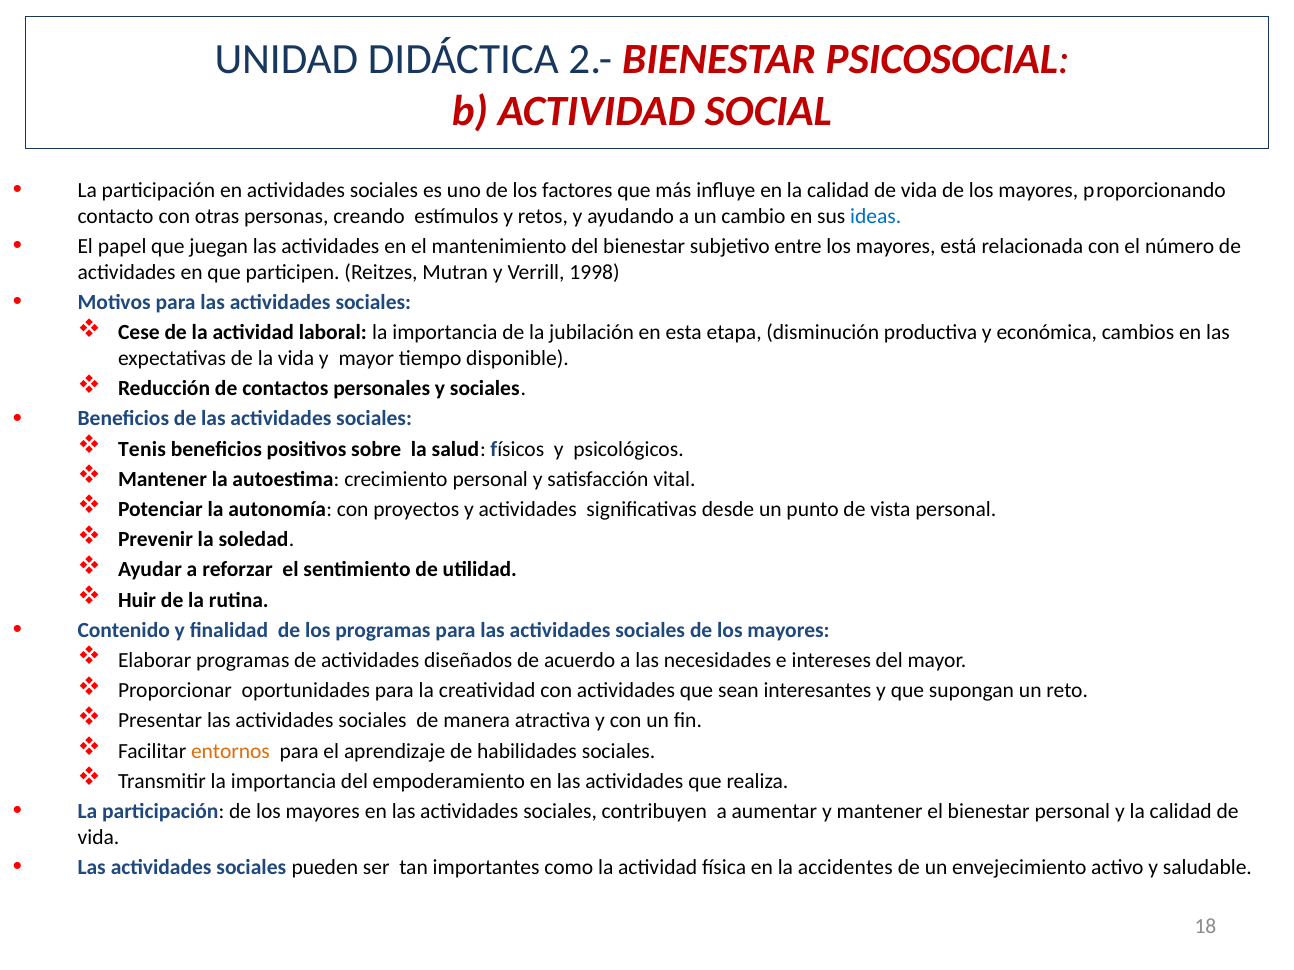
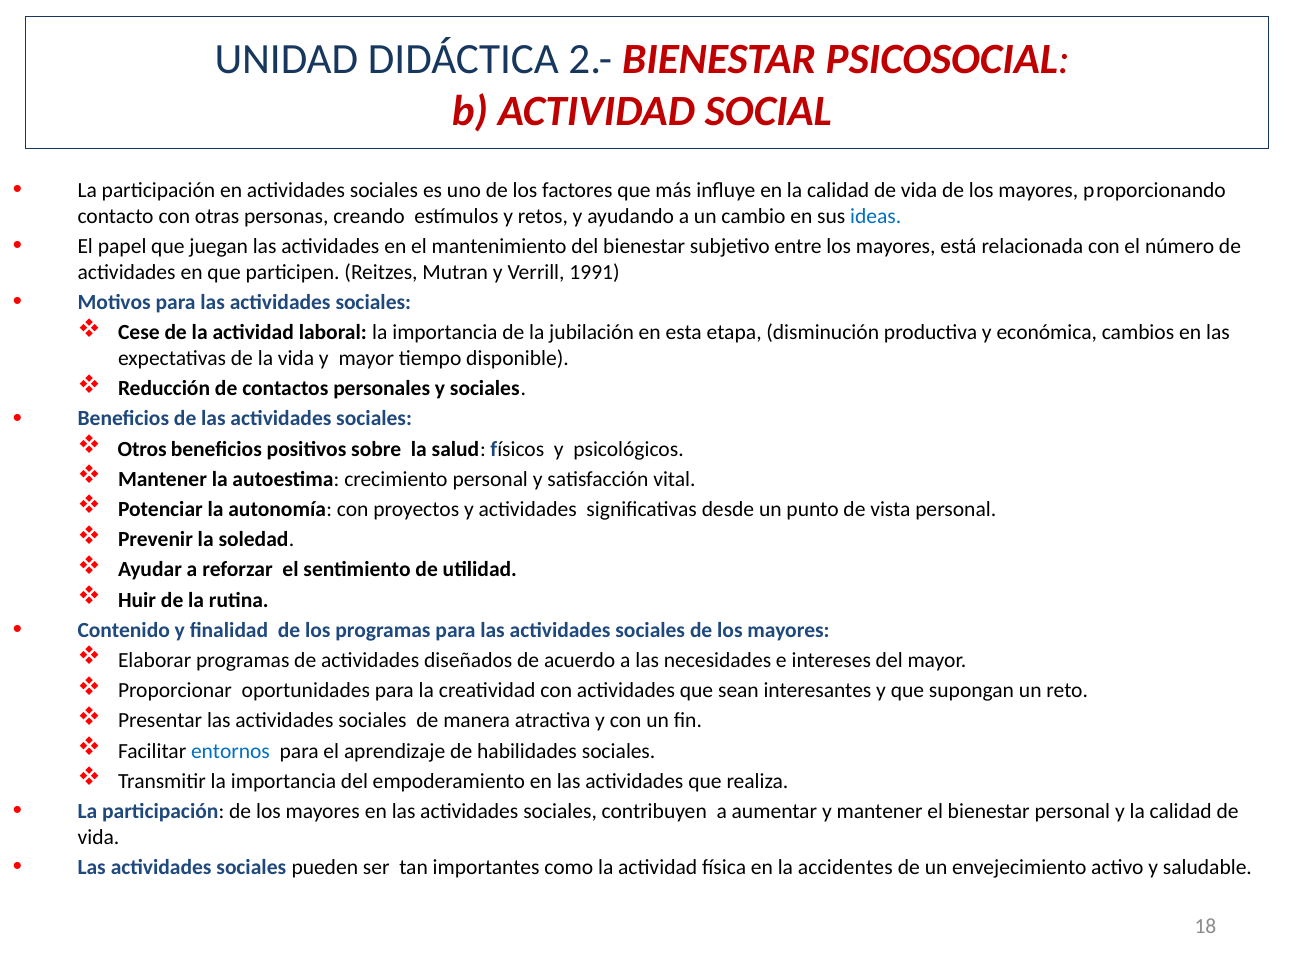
1998: 1998 -> 1991 (595, 272)
Tenis: Tenis -> Otros (142, 449)
entornos colour: orange -> blue (230, 751)
